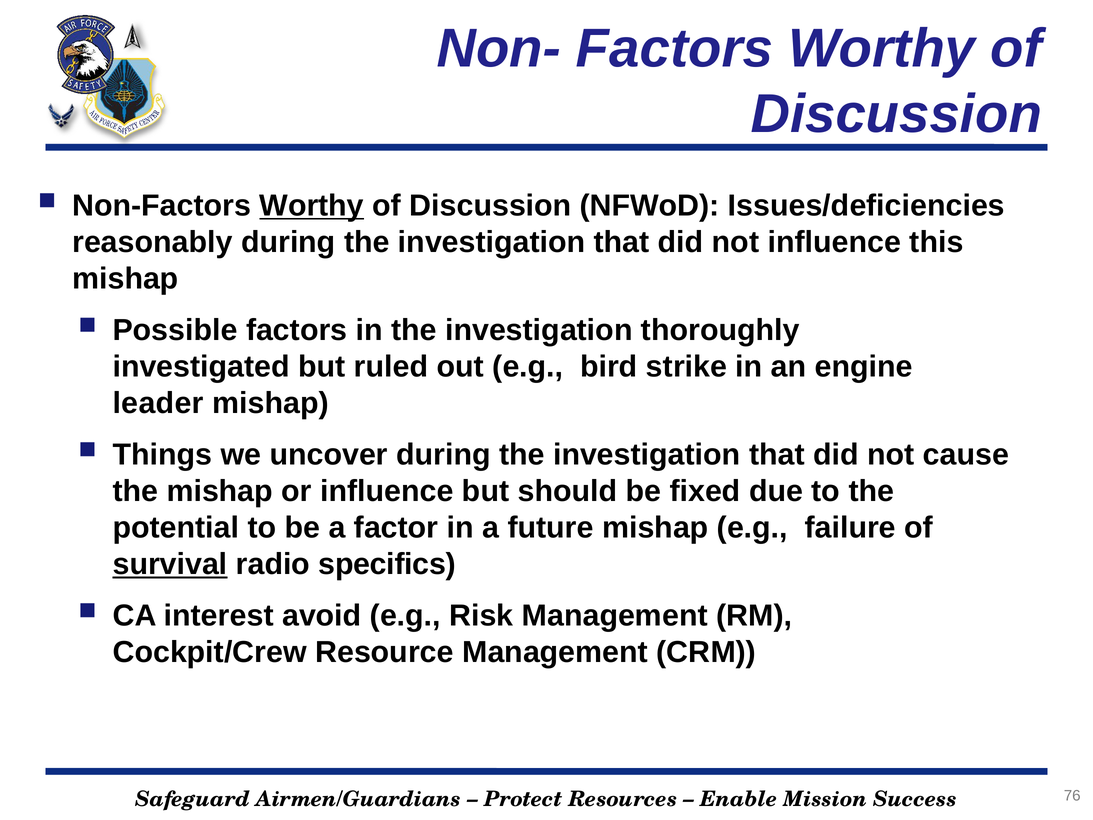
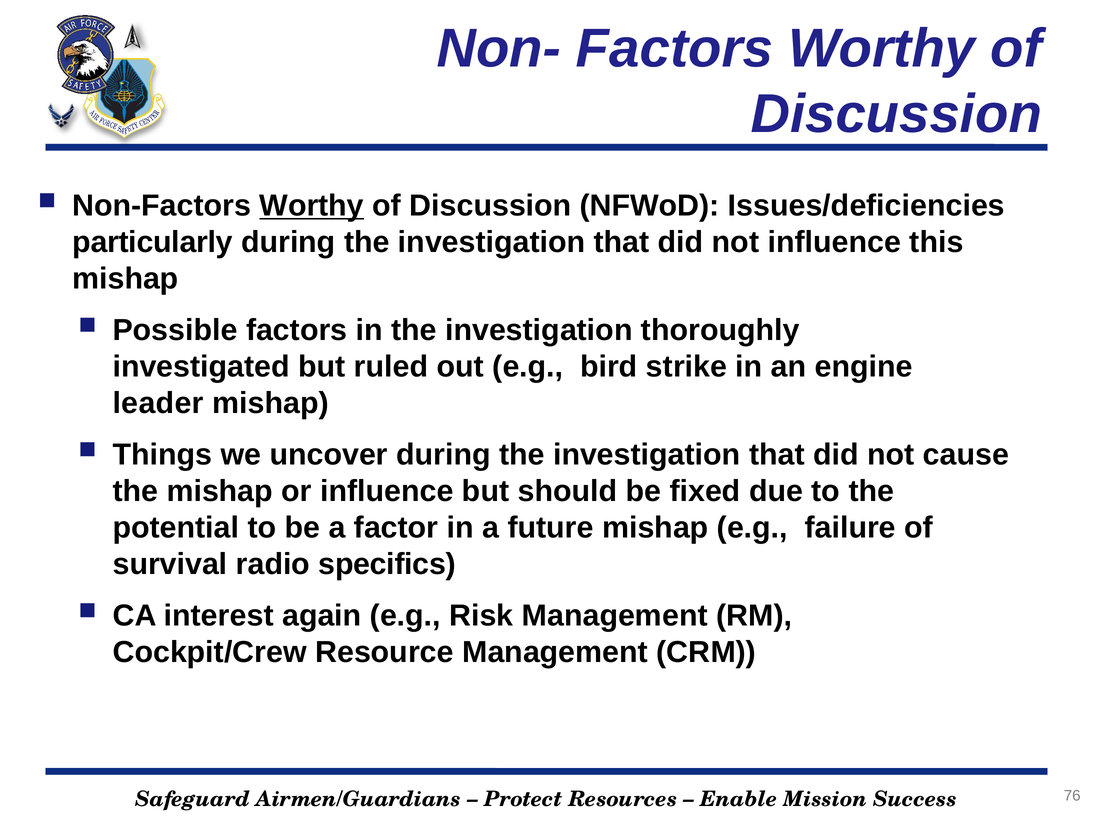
reasonably: reasonably -> particularly (153, 242)
survival underline: present -> none (170, 564)
avoid: avoid -> again (322, 616)
